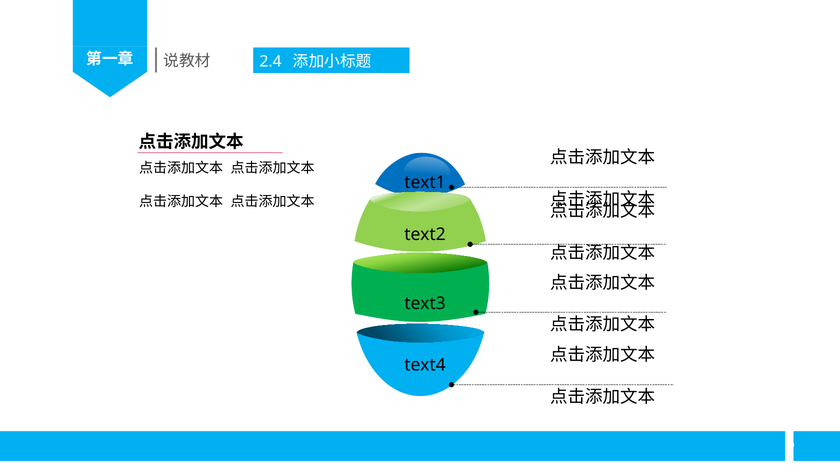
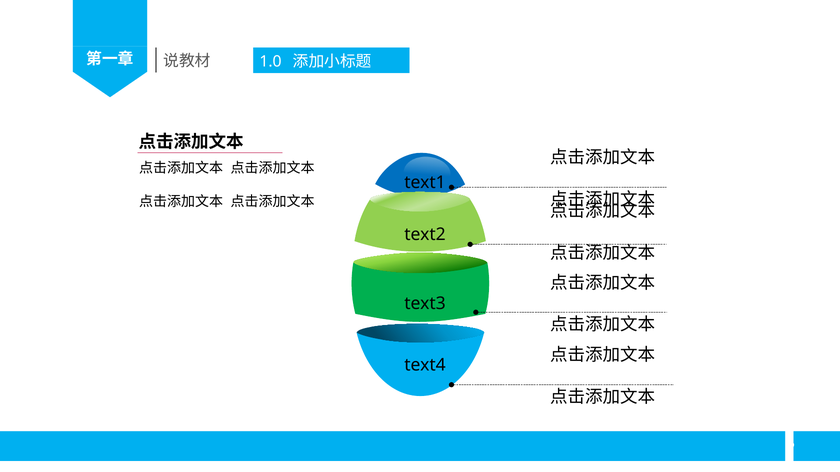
2.4: 2.4 -> 1.0 (270, 61)
